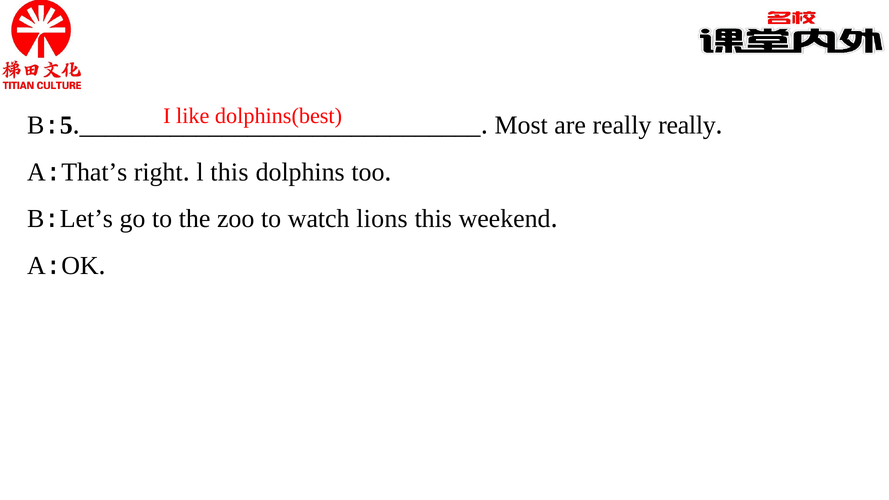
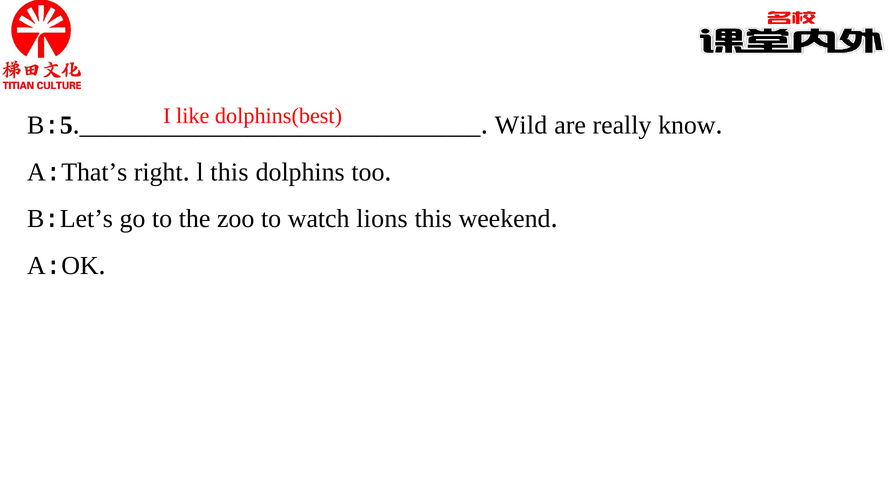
Most: Most -> Wild (521, 125)
really really: really -> know (687, 125)
